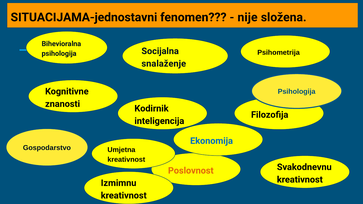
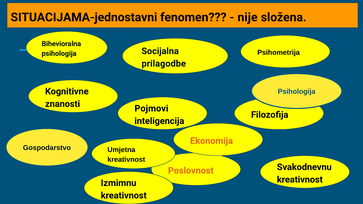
snalaženje: snalaženje -> prilagodbe (164, 64)
Kodirnik: Kodirnik -> Pojmovi (151, 109)
Ekonomija colour: blue -> orange (212, 141)
